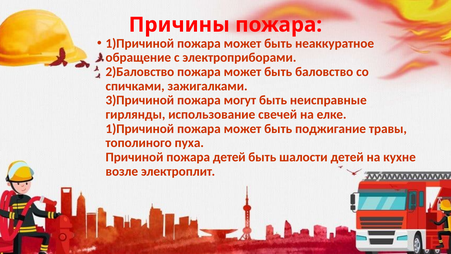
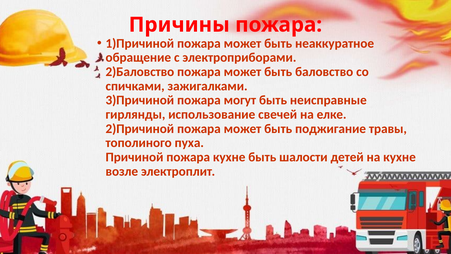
1)Причиной: 1)Причиной -> 2)Причиной (140, 129)
пожара детей: детей -> кухне (229, 157)
